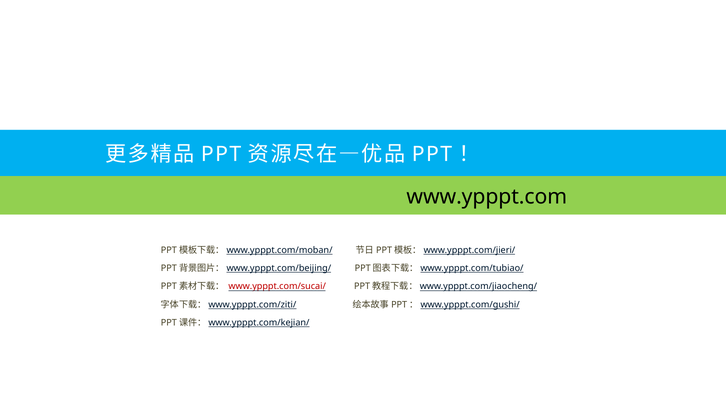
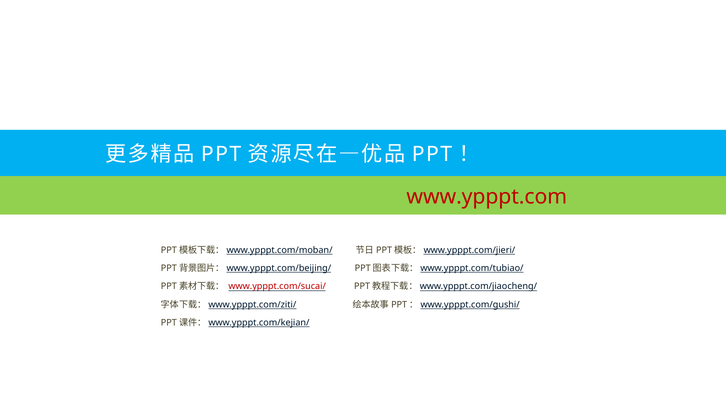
www.ypppt.com colour: black -> red (487, 197)
